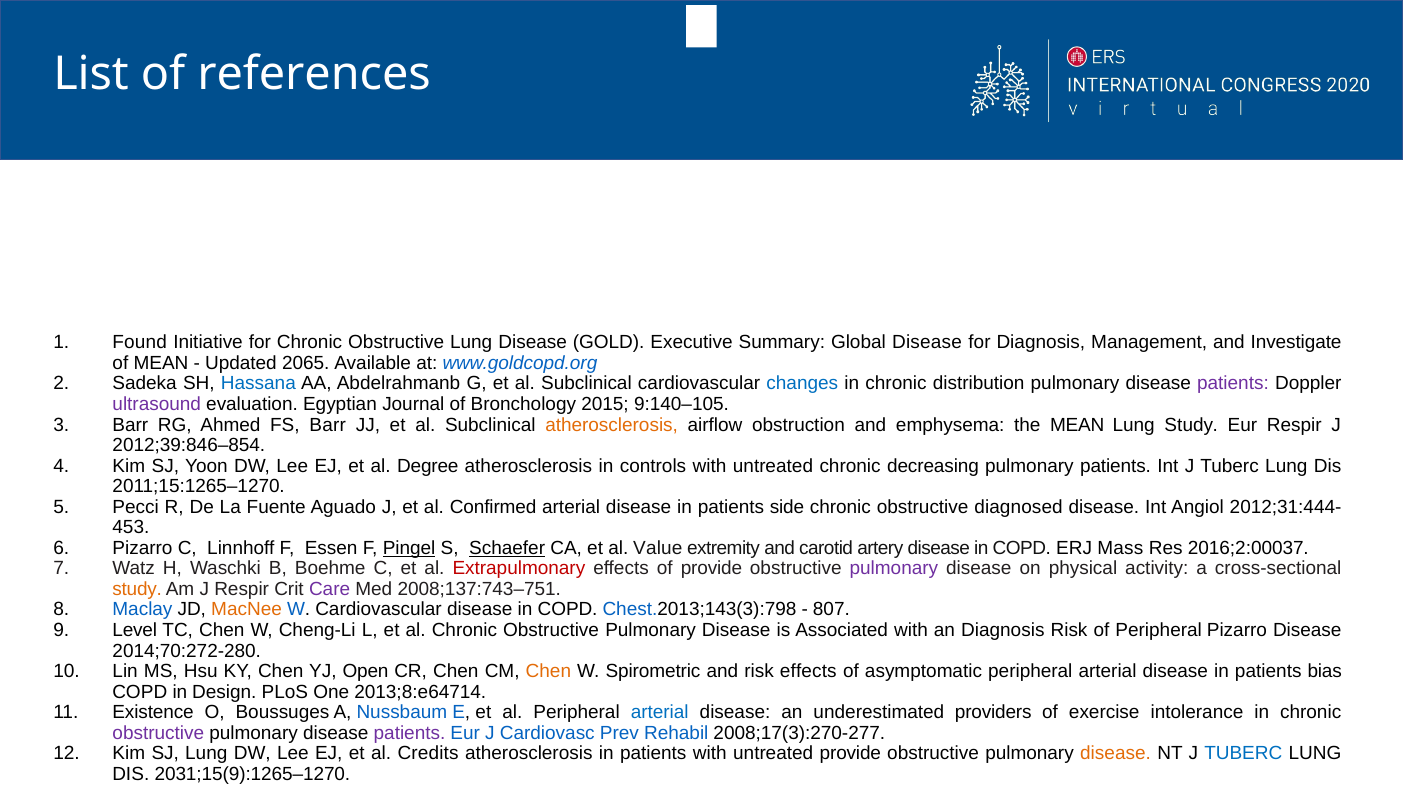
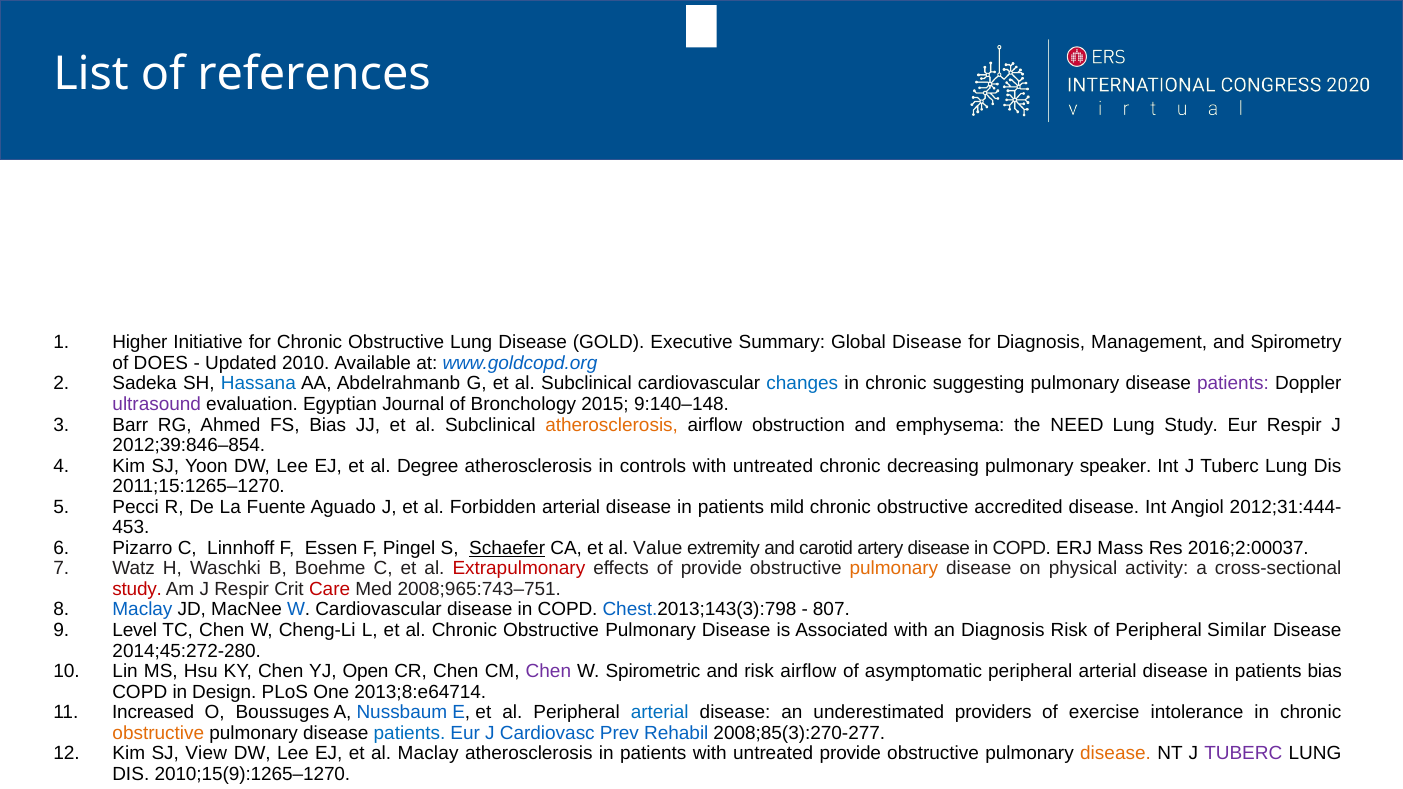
Found: Found -> Higher (140, 343)
Investigate: Investigate -> Spirometry (1296, 343)
of MEAN: MEAN -> DOES (161, 363)
2065: 2065 -> 2010 (306, 363)
distribution: distribution -> suggesting (979, 384)
9:140–105: 9:140–105 -> 9:140–148 (682, 404)
FS Barr: Barr -> Bias (328, 425)
the MEAN: MEAN -> NEED (1077, 425)
pulmonary patients: patients -> speaker (1116, 466)
Confirmed: Confirmed -> Forbidden (493, 507)
side: side -> mild (787, 507)
diagnosed: diagnosed -> accredited (1019, 507)
Pingel underline: present -> none (409, 548)
pulmonary colour: purple -> orange (894, 569)
study colour: orange -> red (137, 589)
Care colour: purple -> red (330, 589)
2008;137:743–751: 2008;137:743–751 -> 2008;965:743–751 (479, 589)
MacNee colour: orange -> black (247, 610)
Peripheral Pizarro: Pizarro -> Similar (1237, 630)
2014;70:272-280: 2014;70:272-280 -> 2014;45:272-280 (187, 651)
Chen colour: orange -> purple (548, 671)
risk effects: effects -> airflow (808, 671)
Existence: Existence -> Increased (153, 713)
obstructive colour: purple -> orange (158, 733)
patients colour: purple -> blue (410, 733)
2008;17(3):270-277: 2008;17(3):270-277 -> 2008;85(3):270-277 (799, 733)
SJ Lung: Lung -> View (206, 754)
al Credits: Credits -> Maclay (428, 754)
TUBERC colour: blue -> purple (1243, 754)
2031;15(9):1265–1270: 2031;15(9):1265–1270 -> 2010;15(9):1265–1270 (252, 774)
